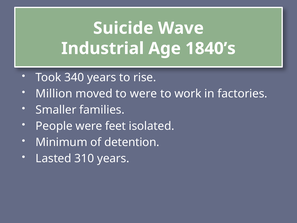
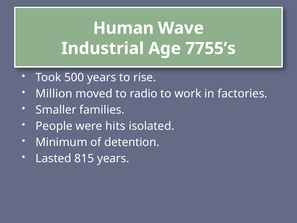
Suicide: Suicide -> Human (123, 28)
1840’s: 1840’s -> 7755’s (210, 48)
340: 340 -> 500 (74, 77)
to were: were -> radio (144, 94)
feet: feet -> hits (115, 126)
310: 310 -> 815 (84, 158)
